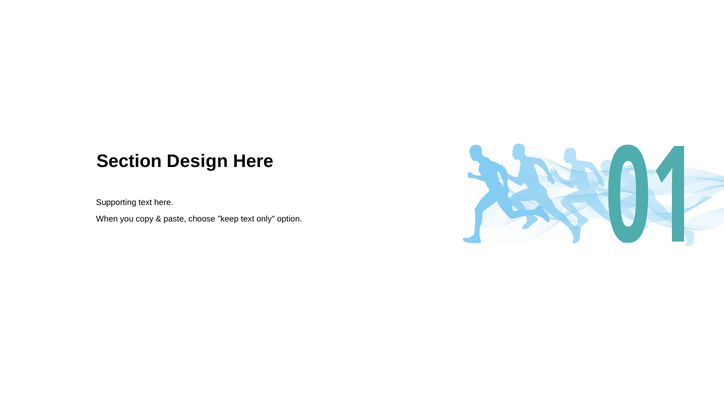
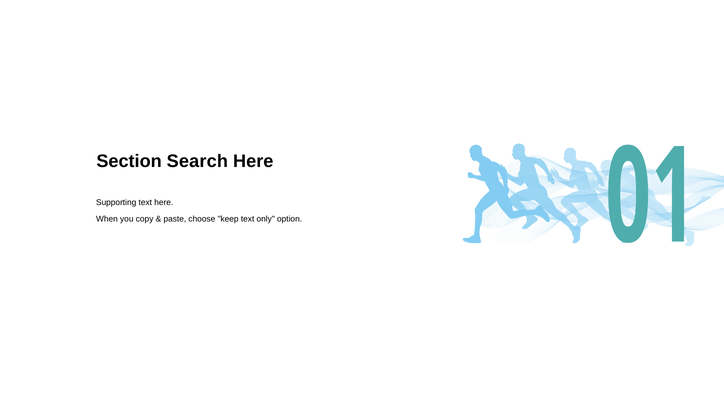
Design: Design -> Search (197, 162)
